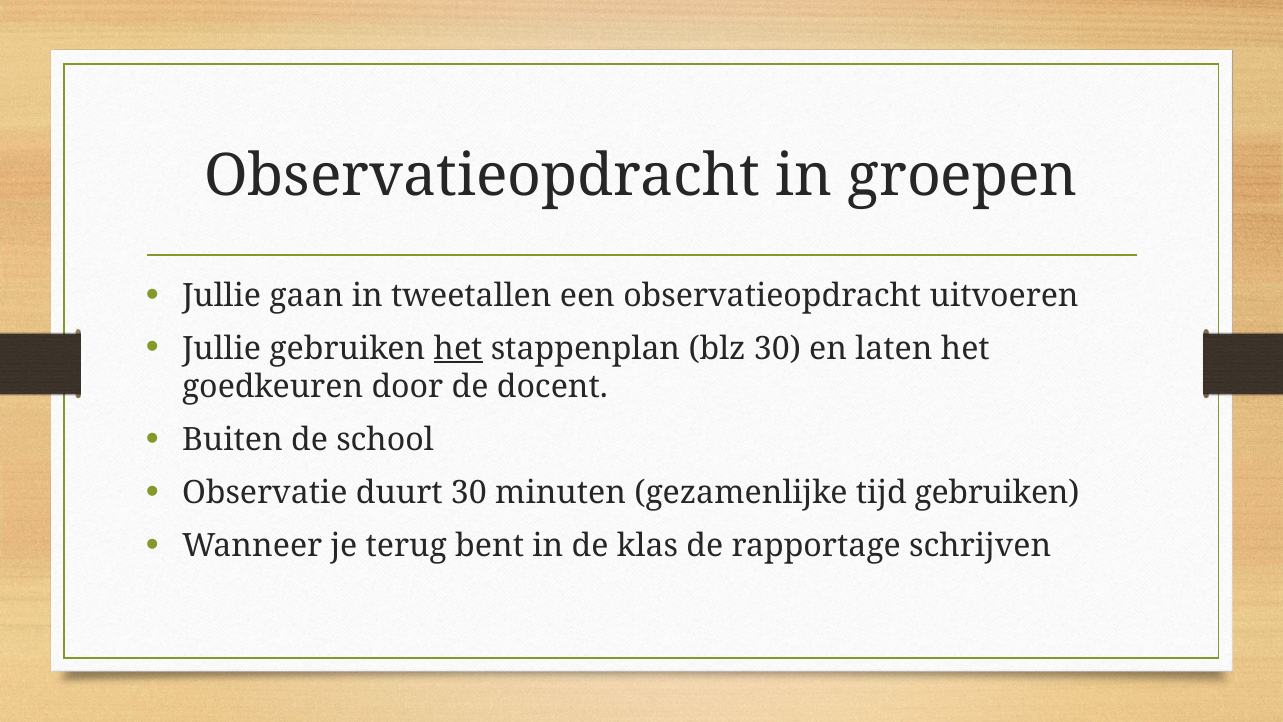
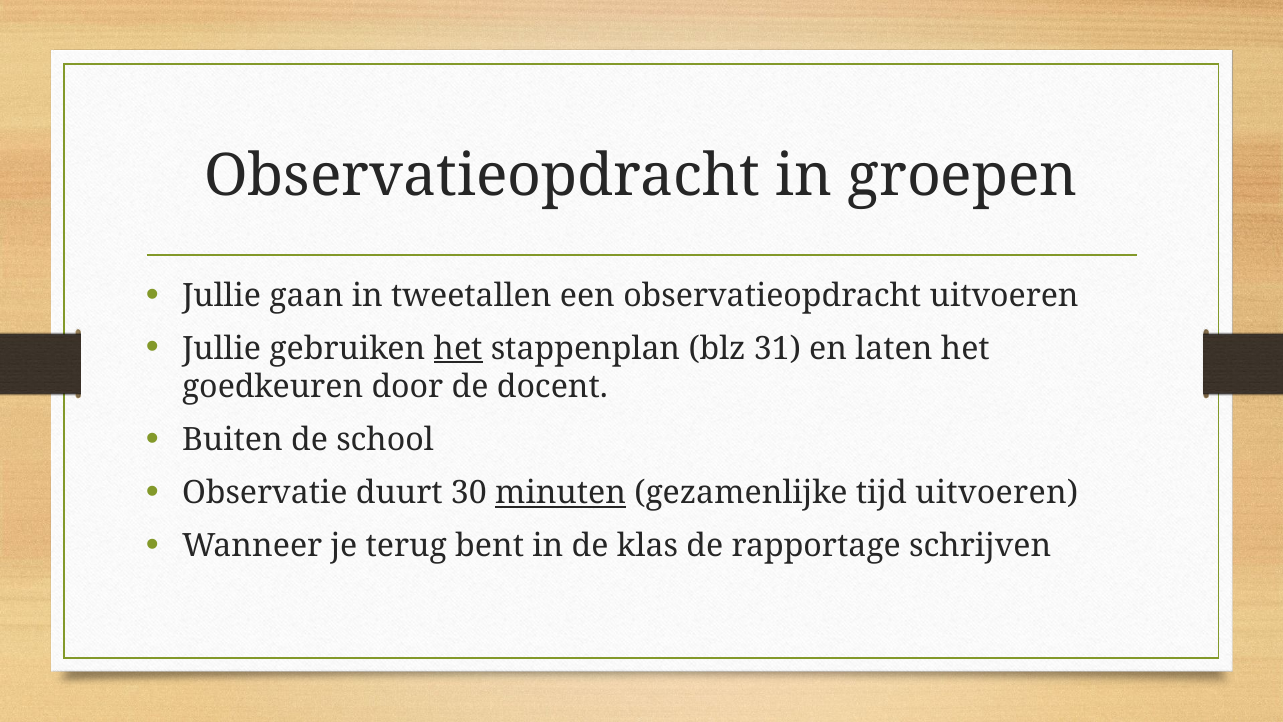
blz 30: 30 -> 31 (777, 348)
minuten underline: none -> present (561, 493)
tijd gebruiken: gebruiken -> uitvoeren (997, 493)
